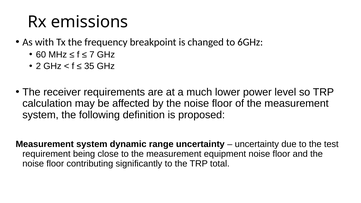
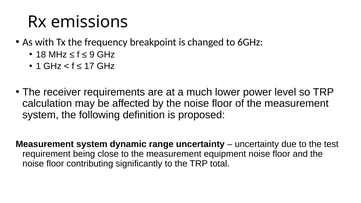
60: 60 -> 18 (41, 55)
7: 7 -> 9 (92, 55)
2: 2 -> 1 (38, 66)
35: 35 -> 17 (89, 66)
